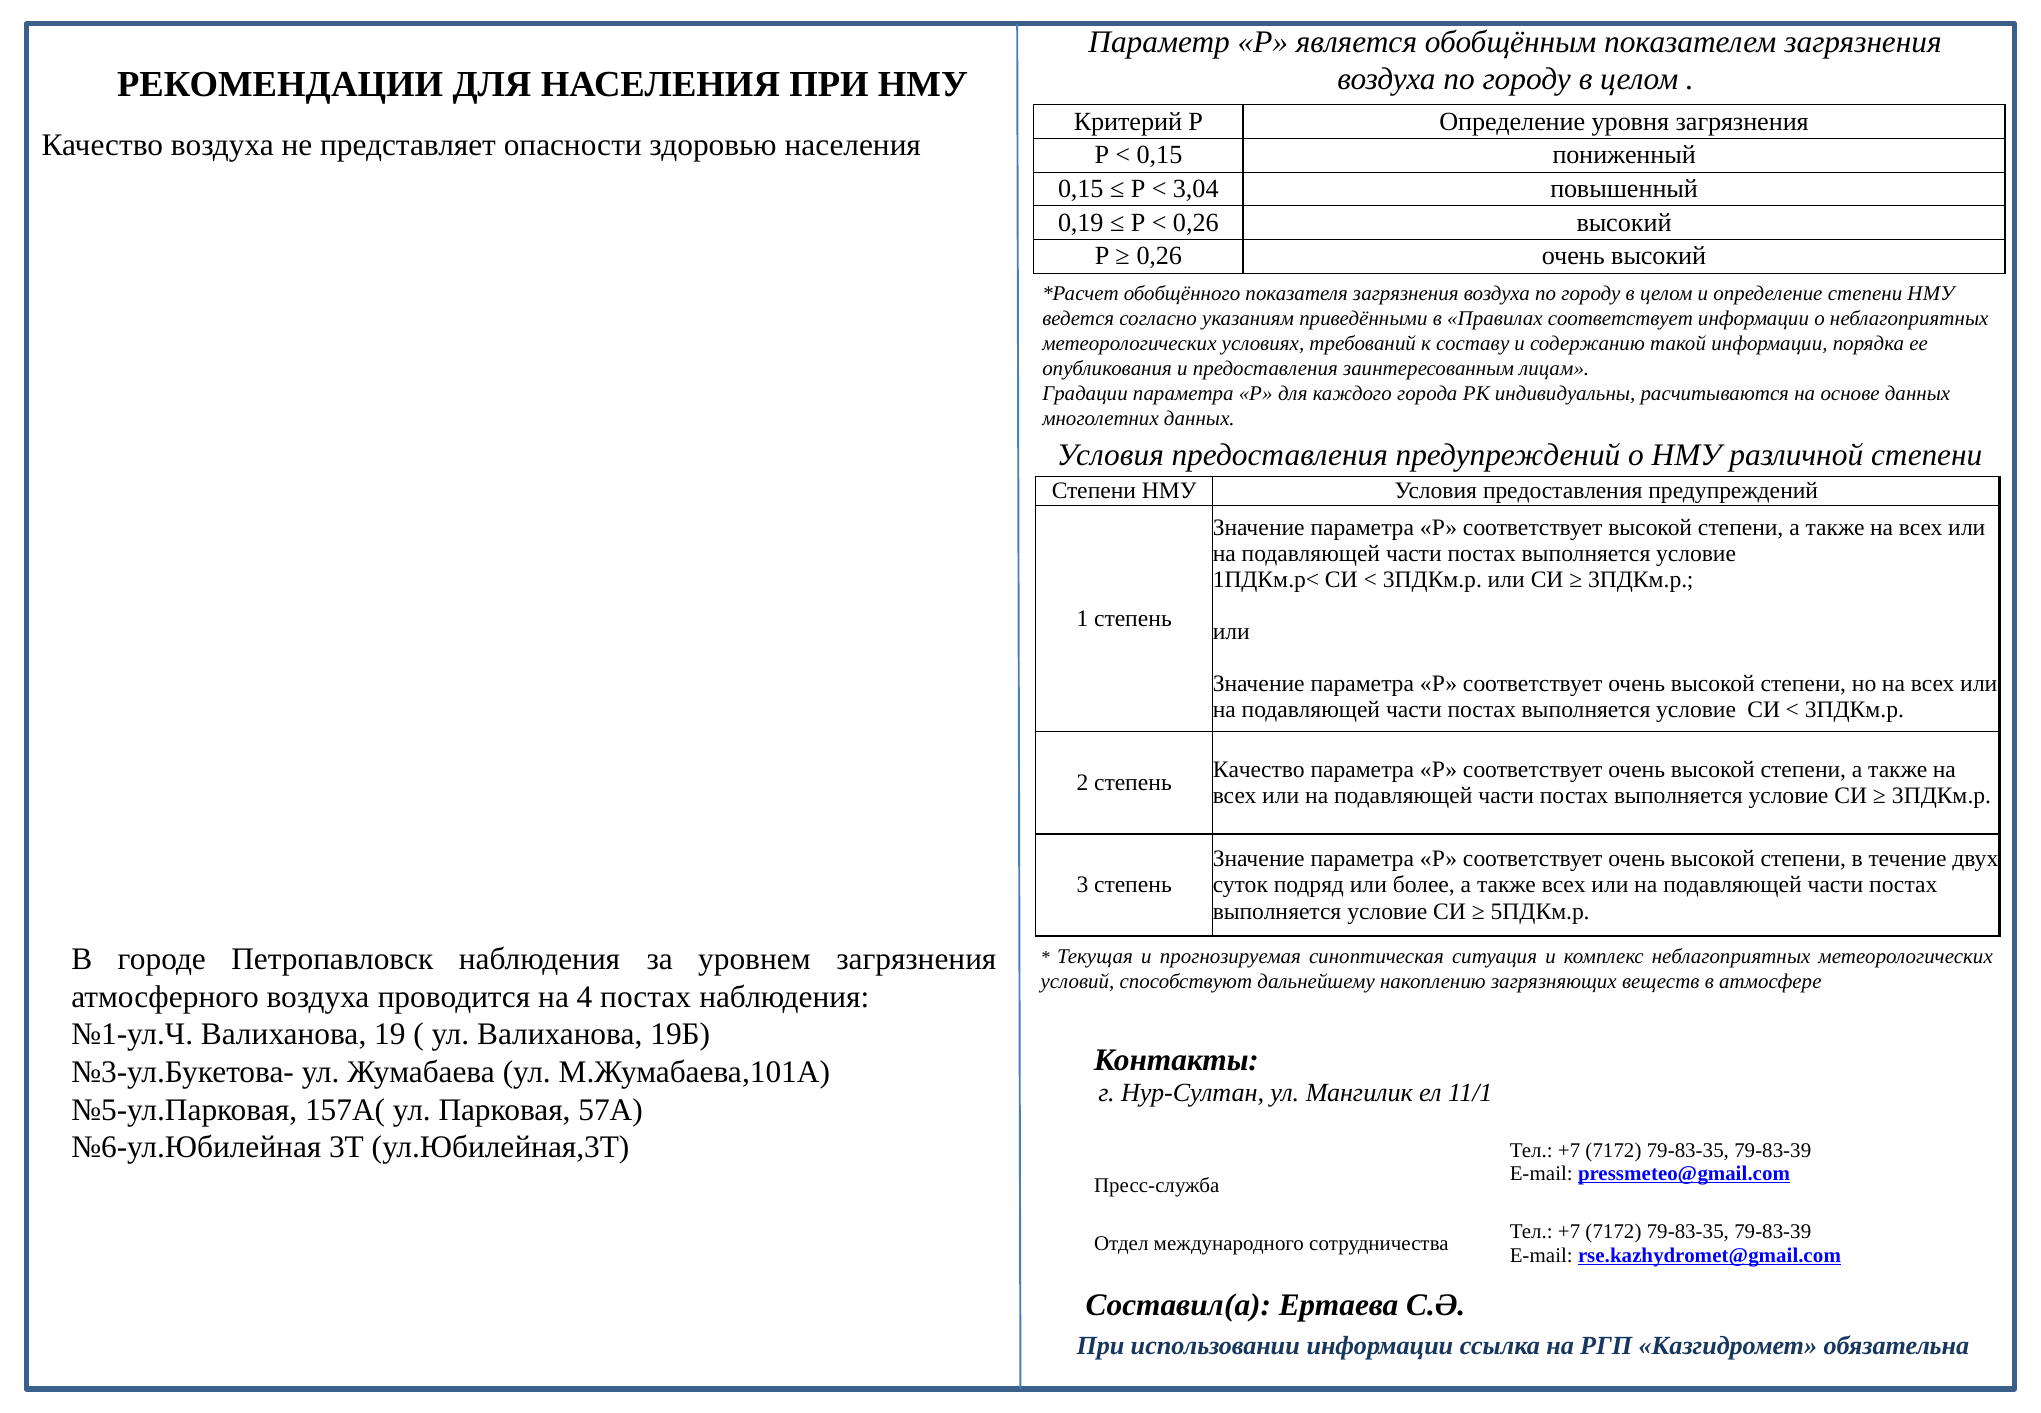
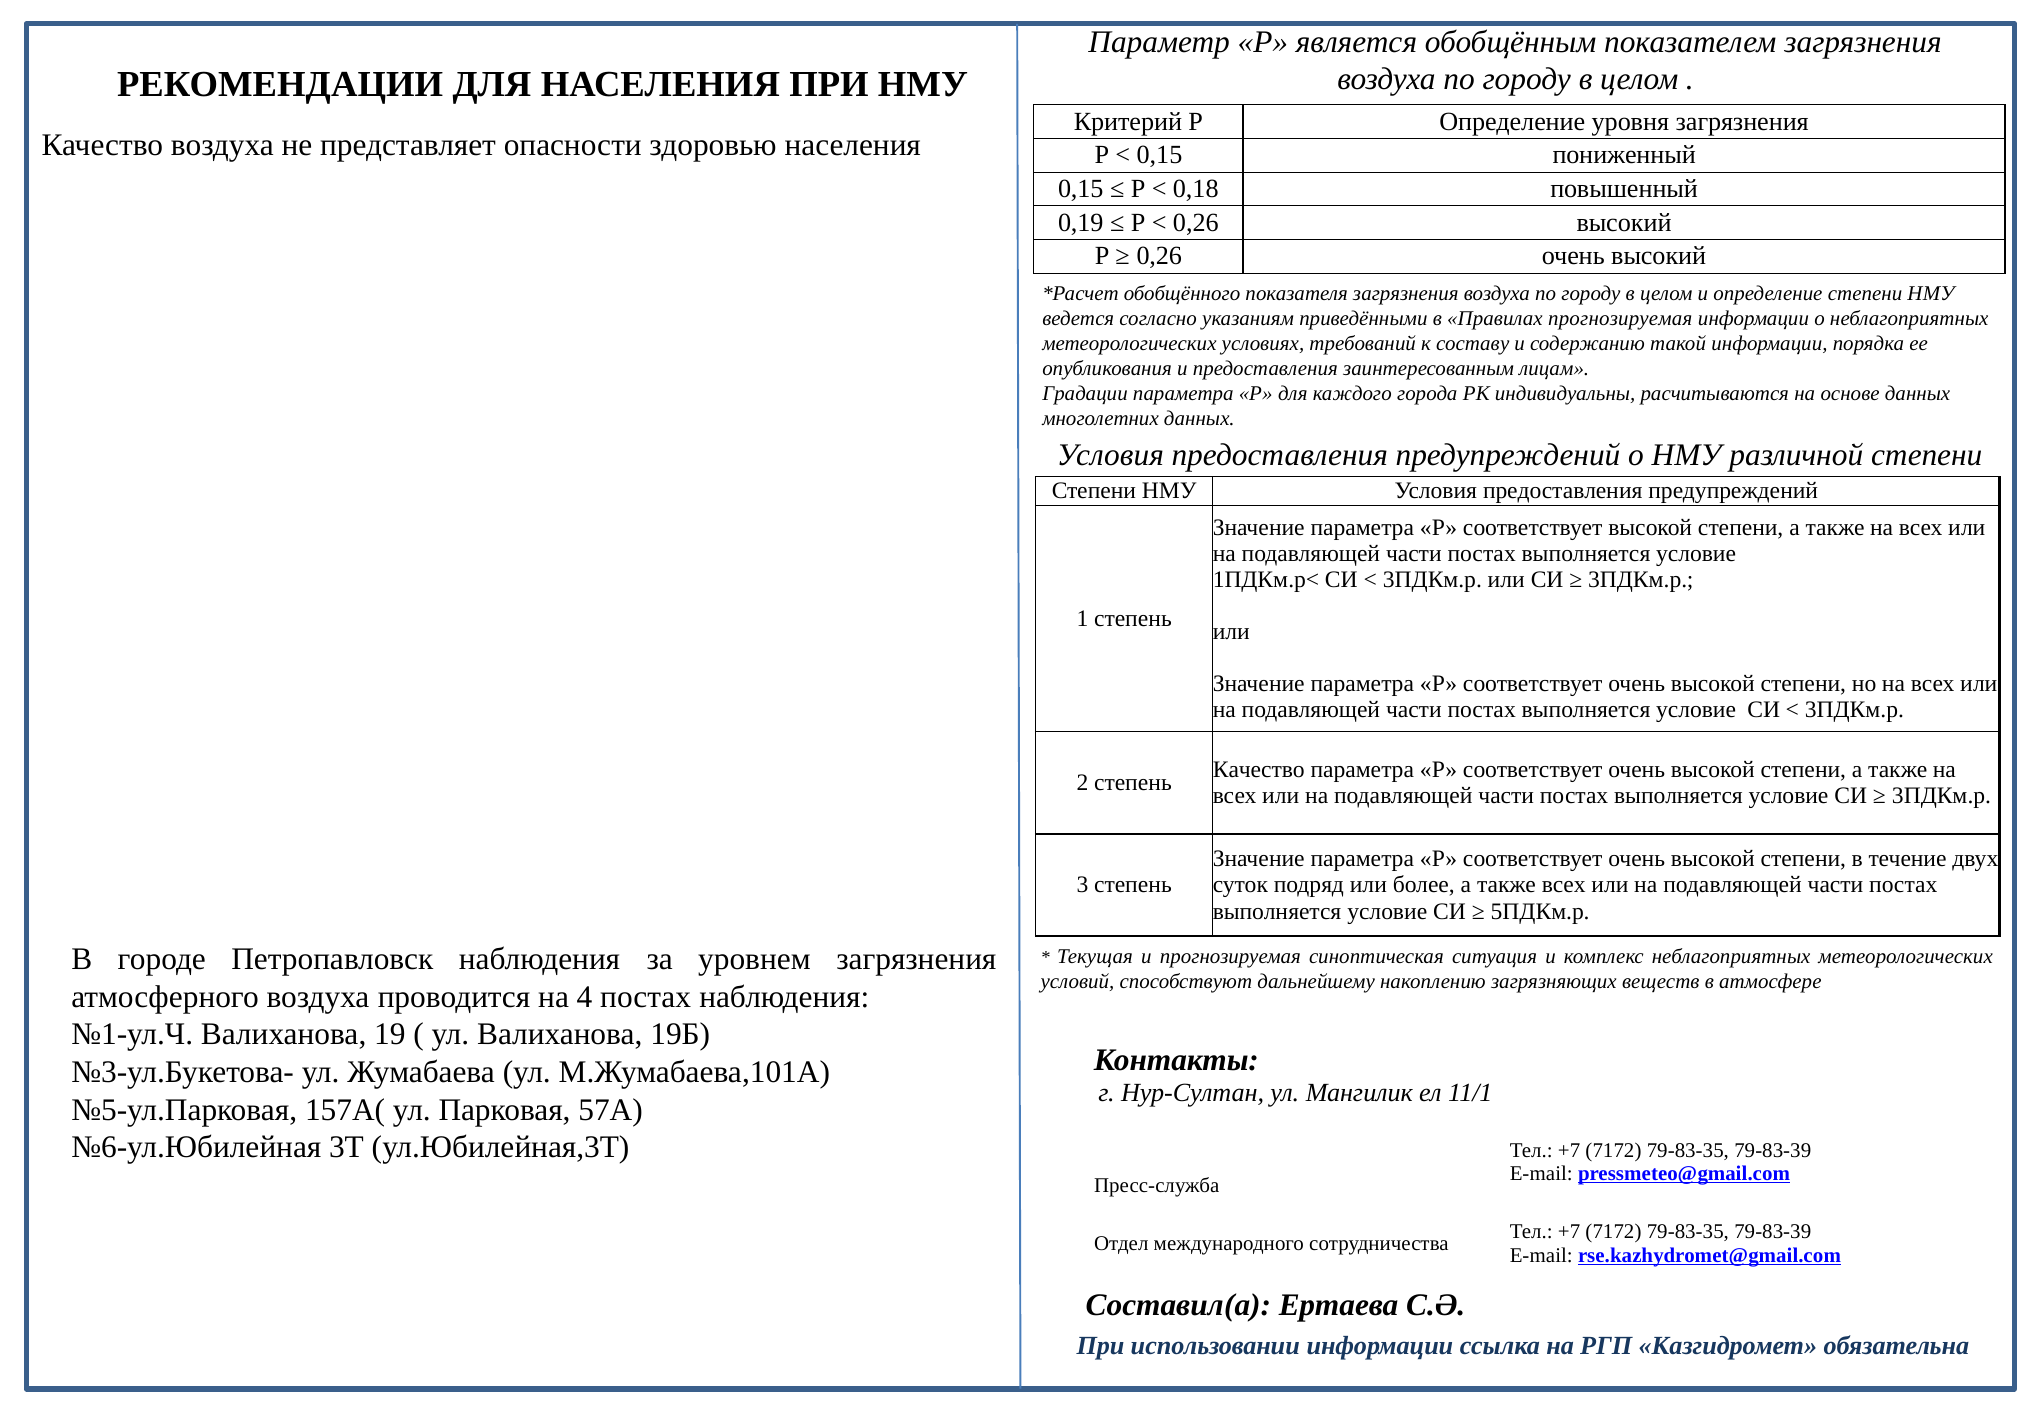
3,04: 3,04 -> 0,18 (1196, 189)
Правилах соответствует: соответствует -> прогнозируемая (1620, 318)
